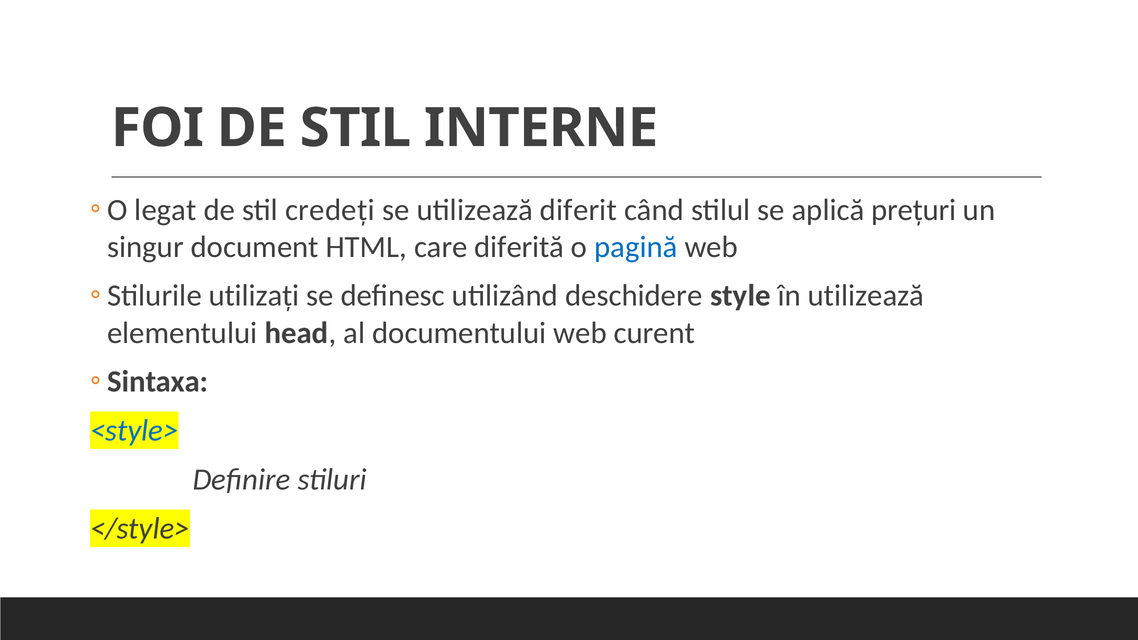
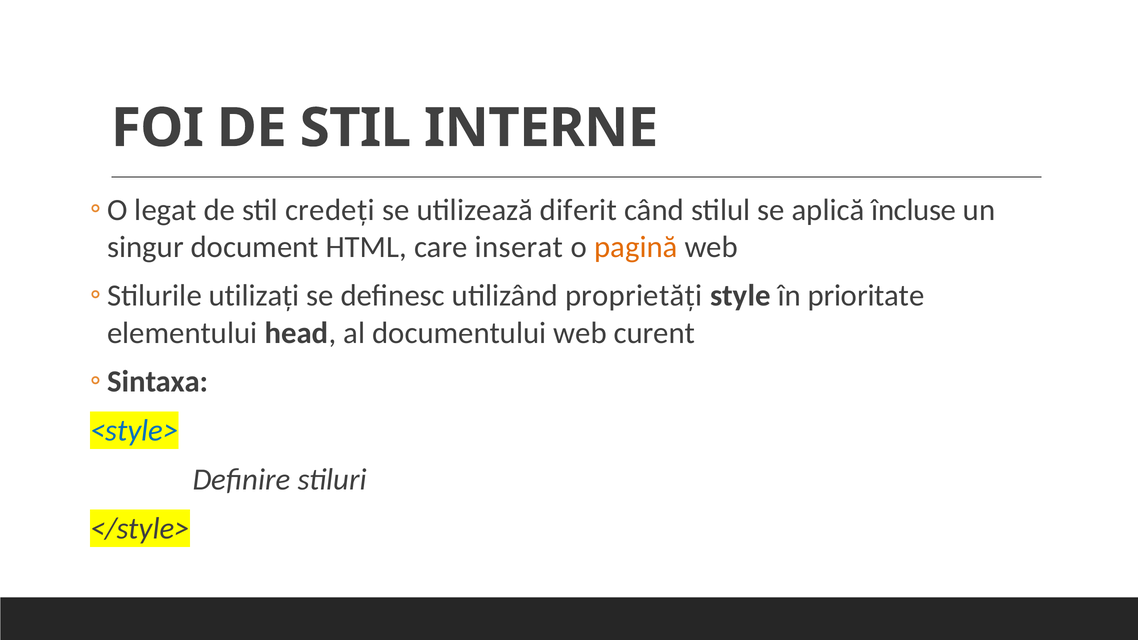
prețuri: prețuri -> încluse (914, 210)
diferită: diferită -> inserat (519, 247)
pagină colour: blue -> orange (636, 247)
deschidere: deschidere -> proprietăți (634, 296)
în utilizează: utilizează -> prioritate (866, 296)
